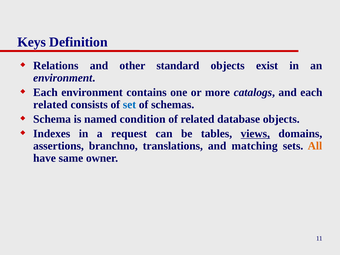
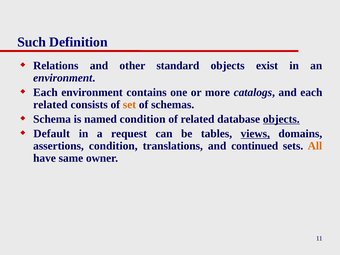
Keys: Keys -> Such (32, 42)
set colour: blue -> orange (129, 105)
objects underline: none -> present (281, 119)
Indexes: Indexes -> Default (52, 134)
assertions branchno: branchno -> condition (113, 146)
matching: matching -> continued (255, 146)
